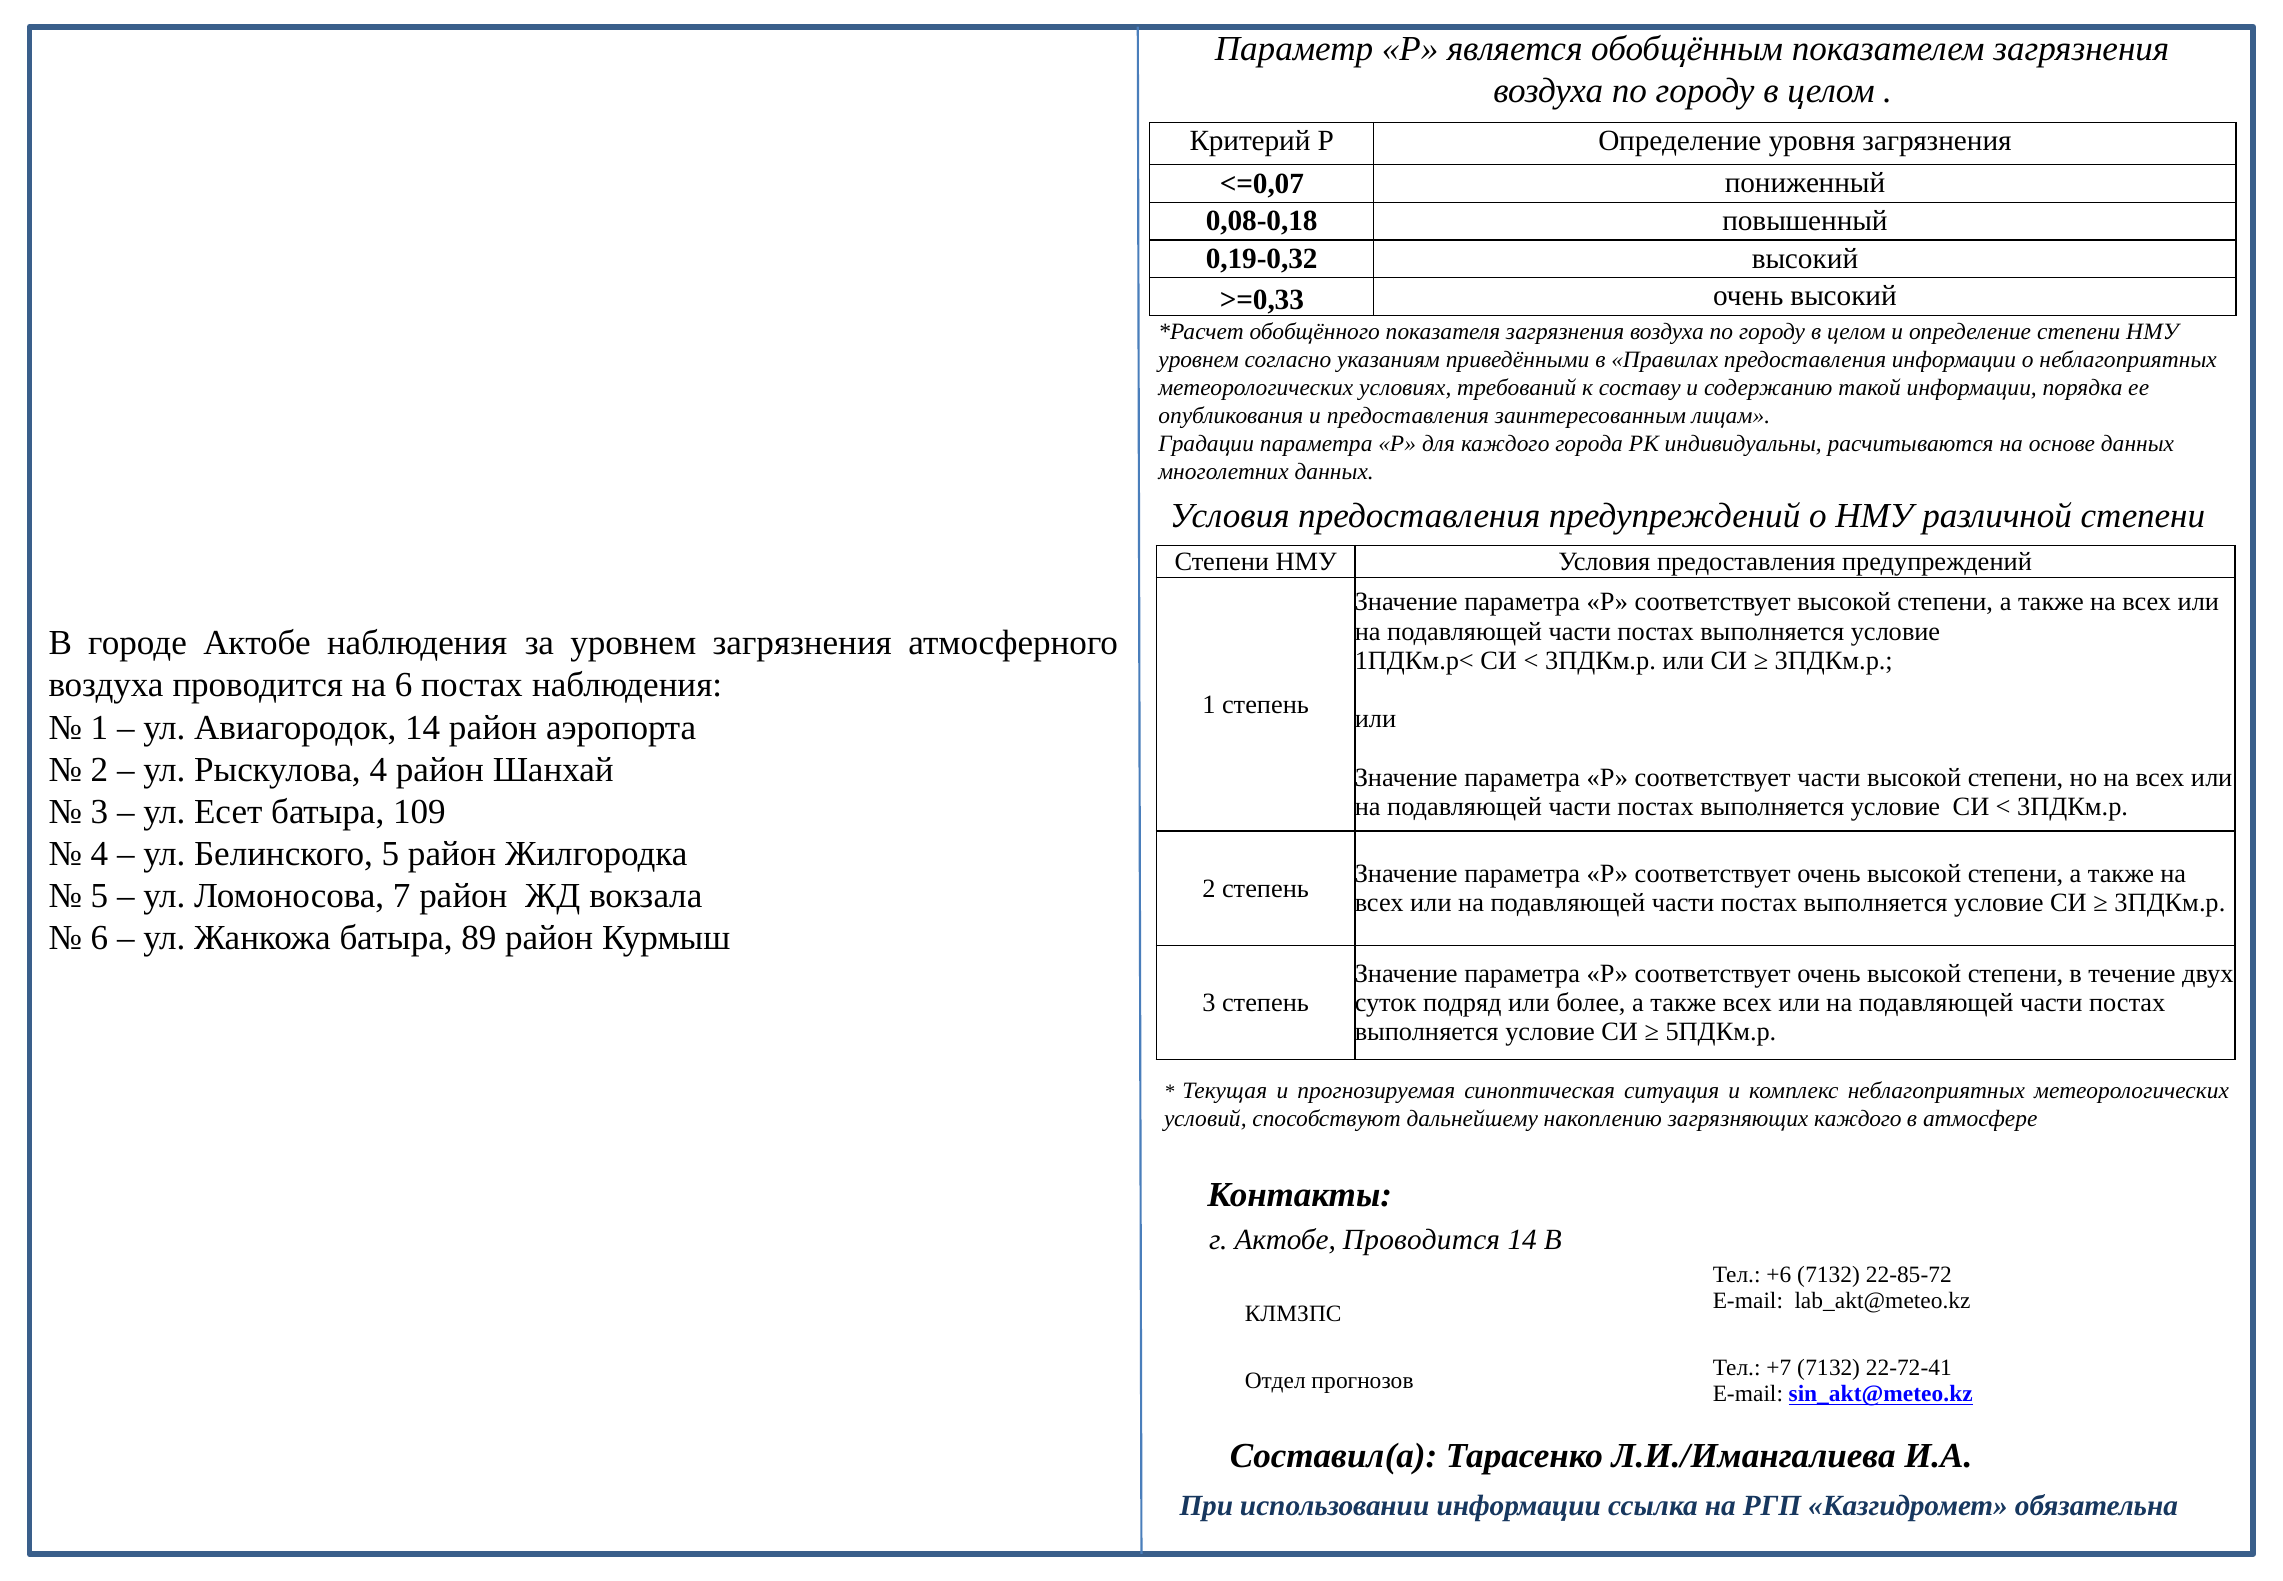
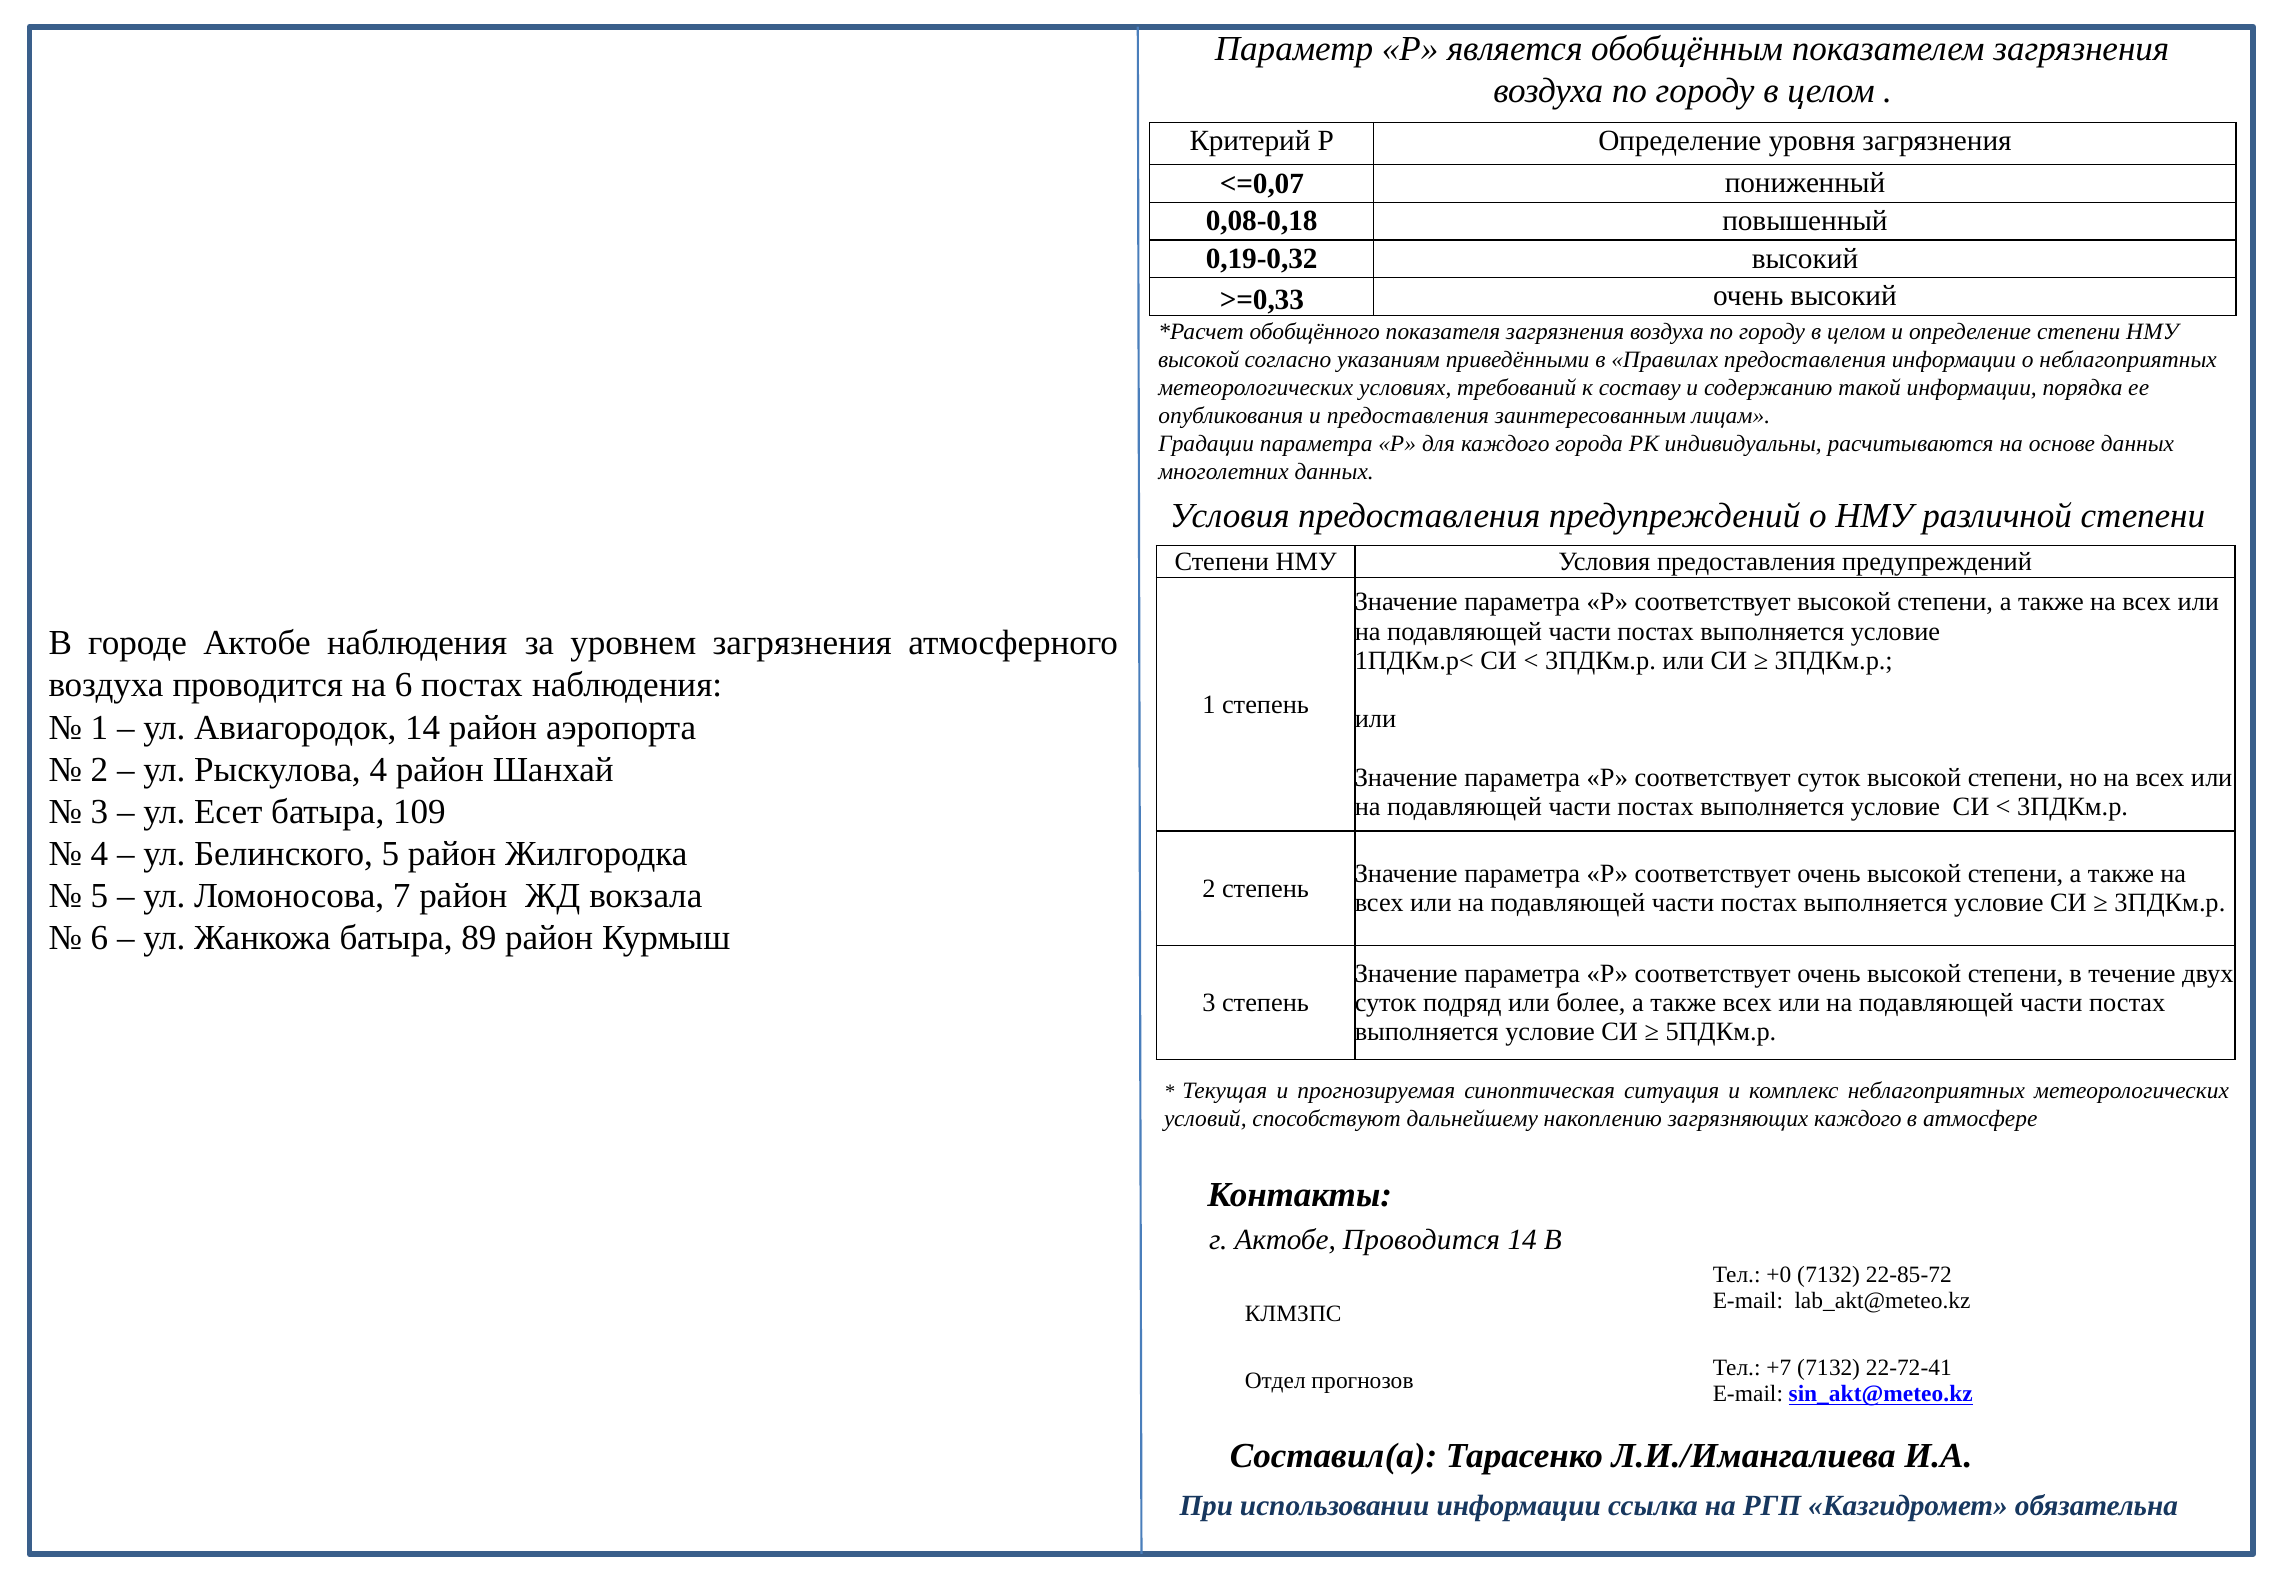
уровнем: уровнем -> высокой (1199, 359)
соответствует части: части -> суток (1829, 777)
+6: +6 -> +0 (1779, 1275)
